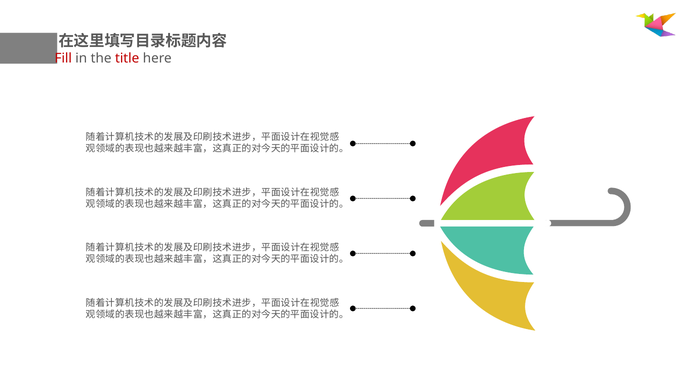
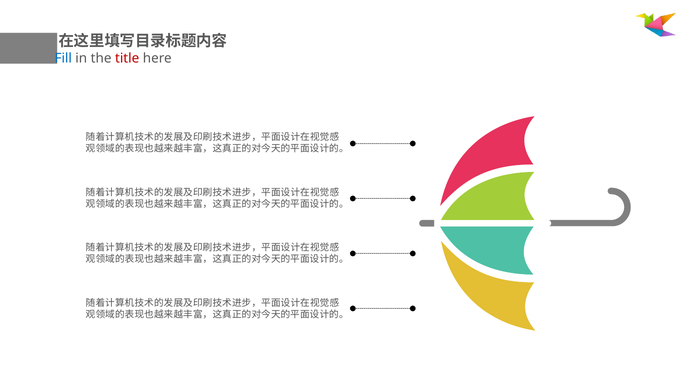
Fill colour: red -> blue (63, 58)
